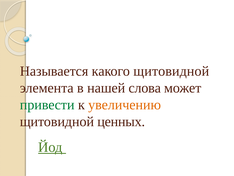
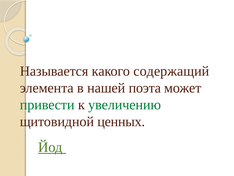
какого щитовидной: щитовидной -> содержащий (171, 71)
слова: слова -> поэта (145, 88)
увеличению colour: orange -> green (125, 104)
